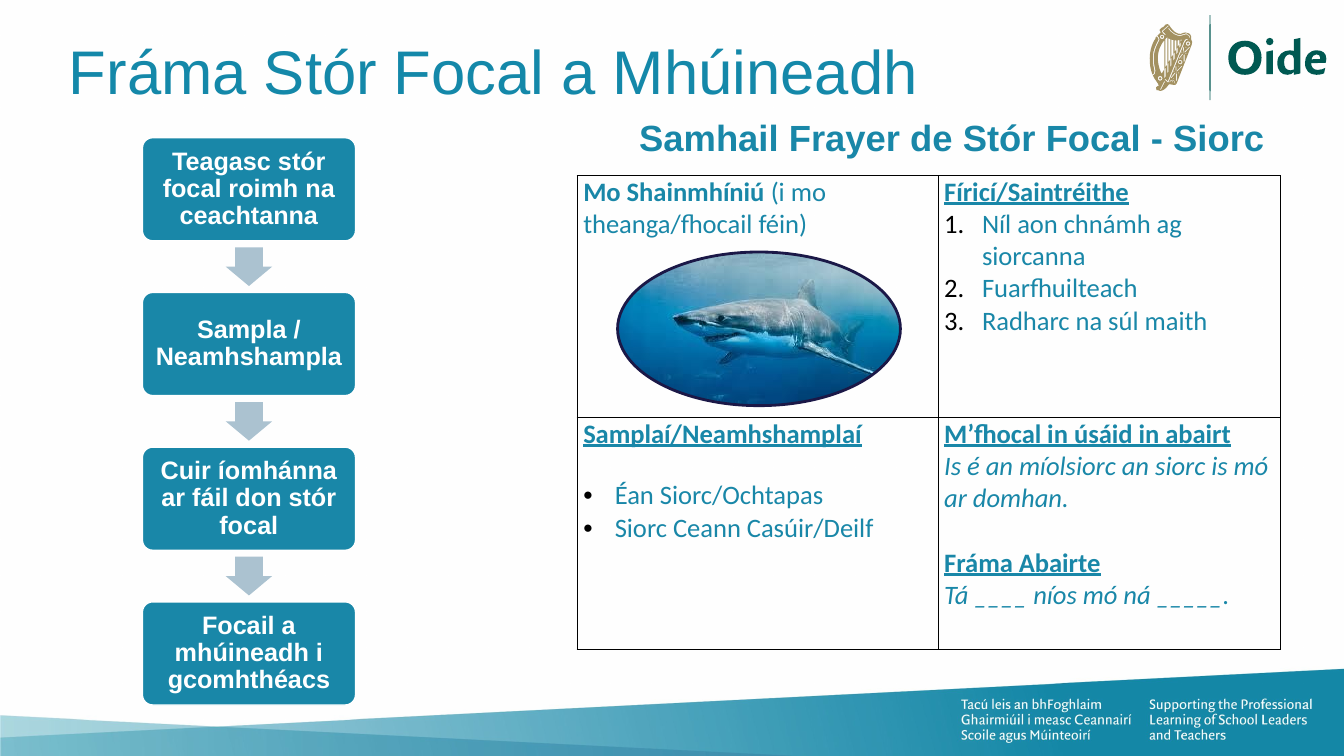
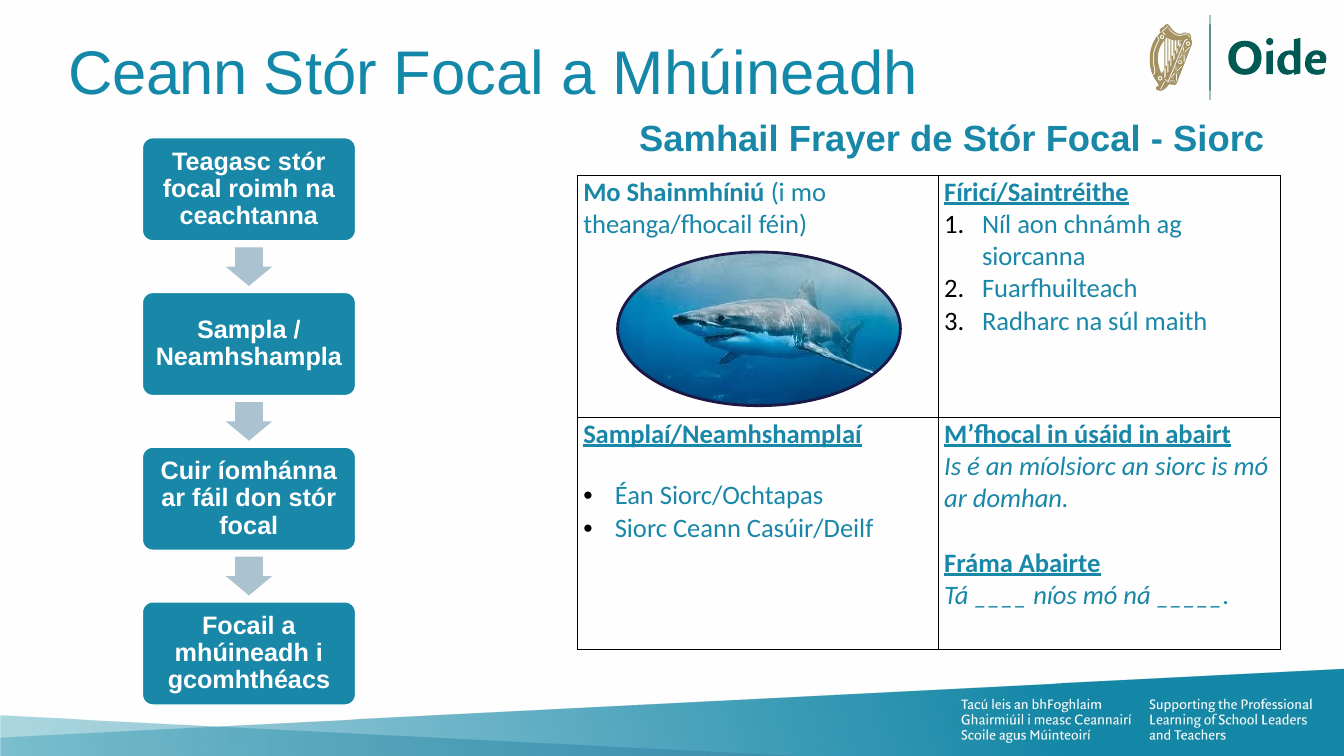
Fráma: Fráma -> Ceann (158, 74)
